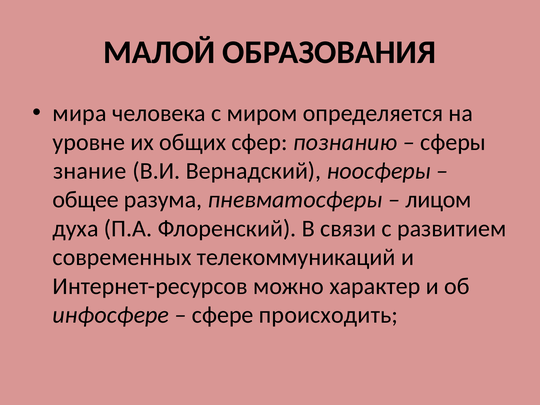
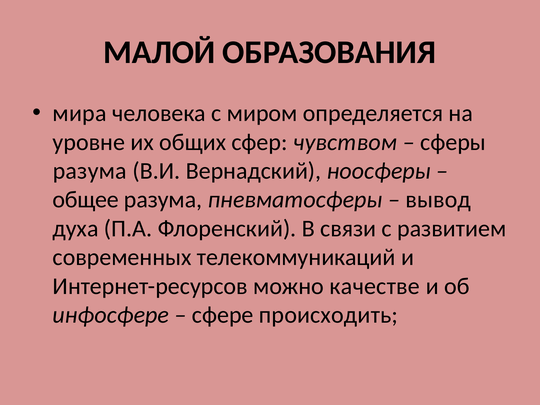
познанию: познанию -> чувством (345, 142)
знание: знание -> разума (90, 171)
лицом: лицом -> вывод (438, 200)
характер: характер -> качестве (375, 286)
